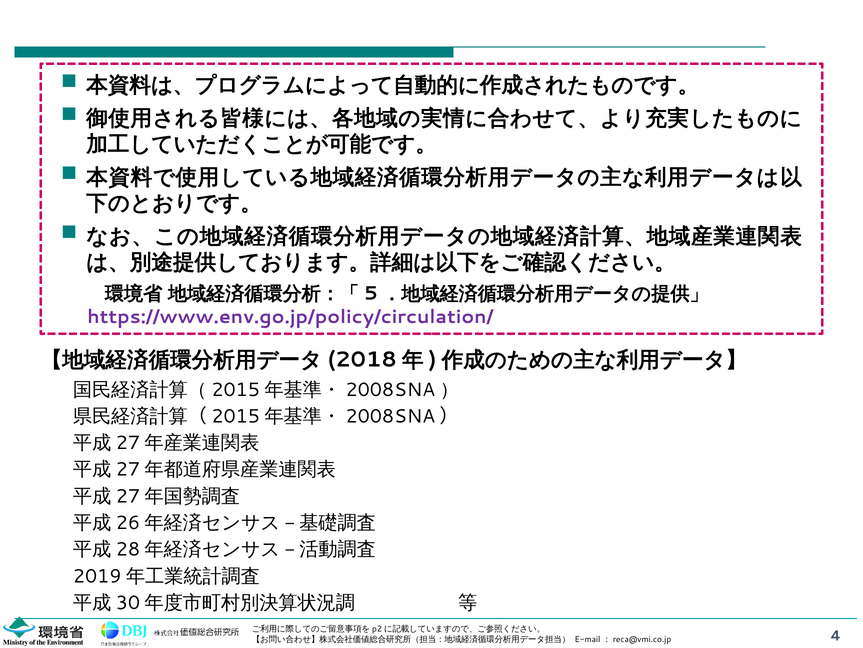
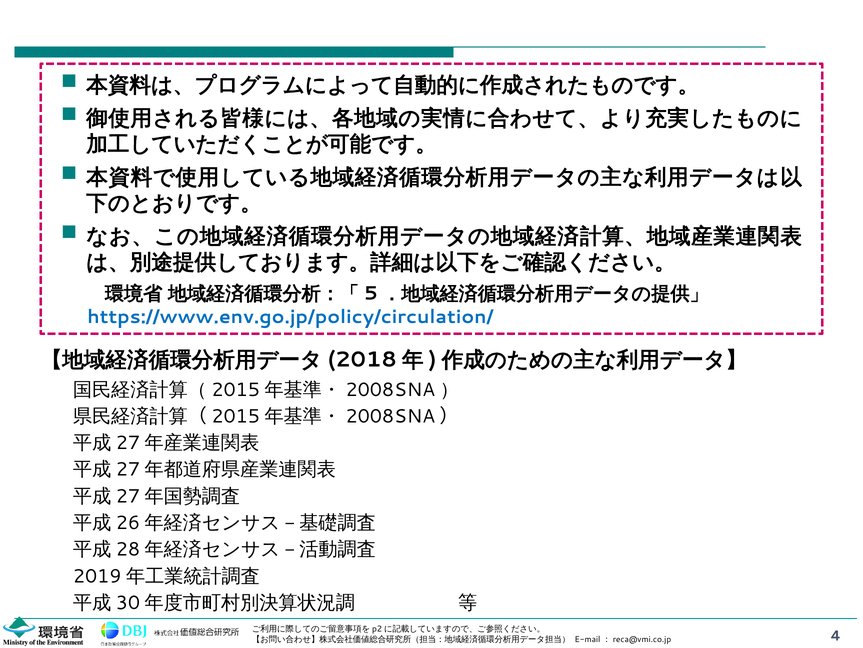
https://www.env.go.jp/policy/circulation/ colour: purple -> blue (290, 316)
